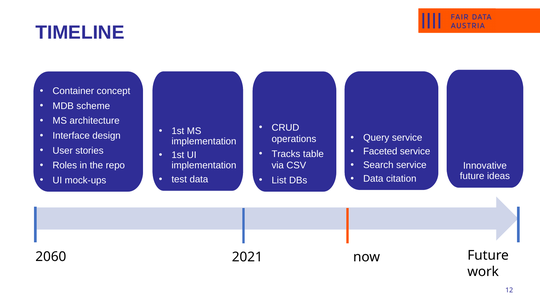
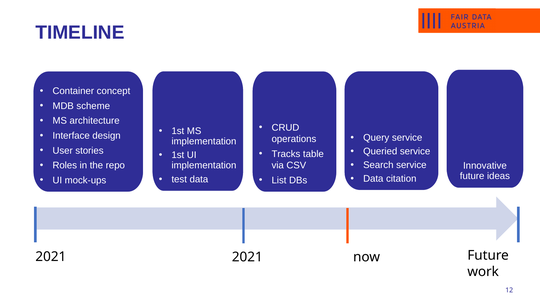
Faceted: Faceted -> Queried (380, 151)
2060: 2060 -> 2021 (51, 257)
